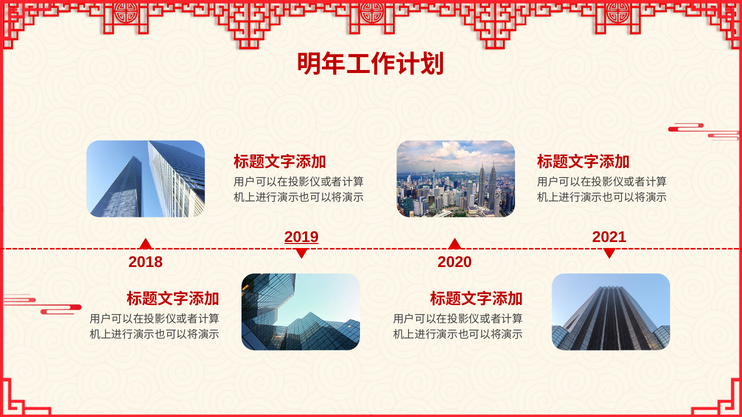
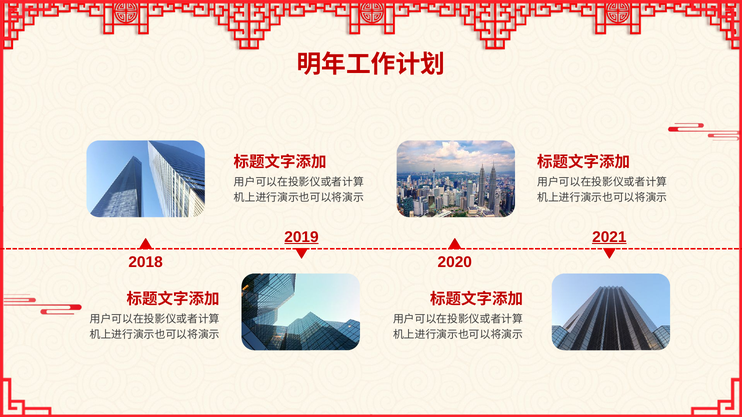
2021 underline: none -> present (609, 237)
